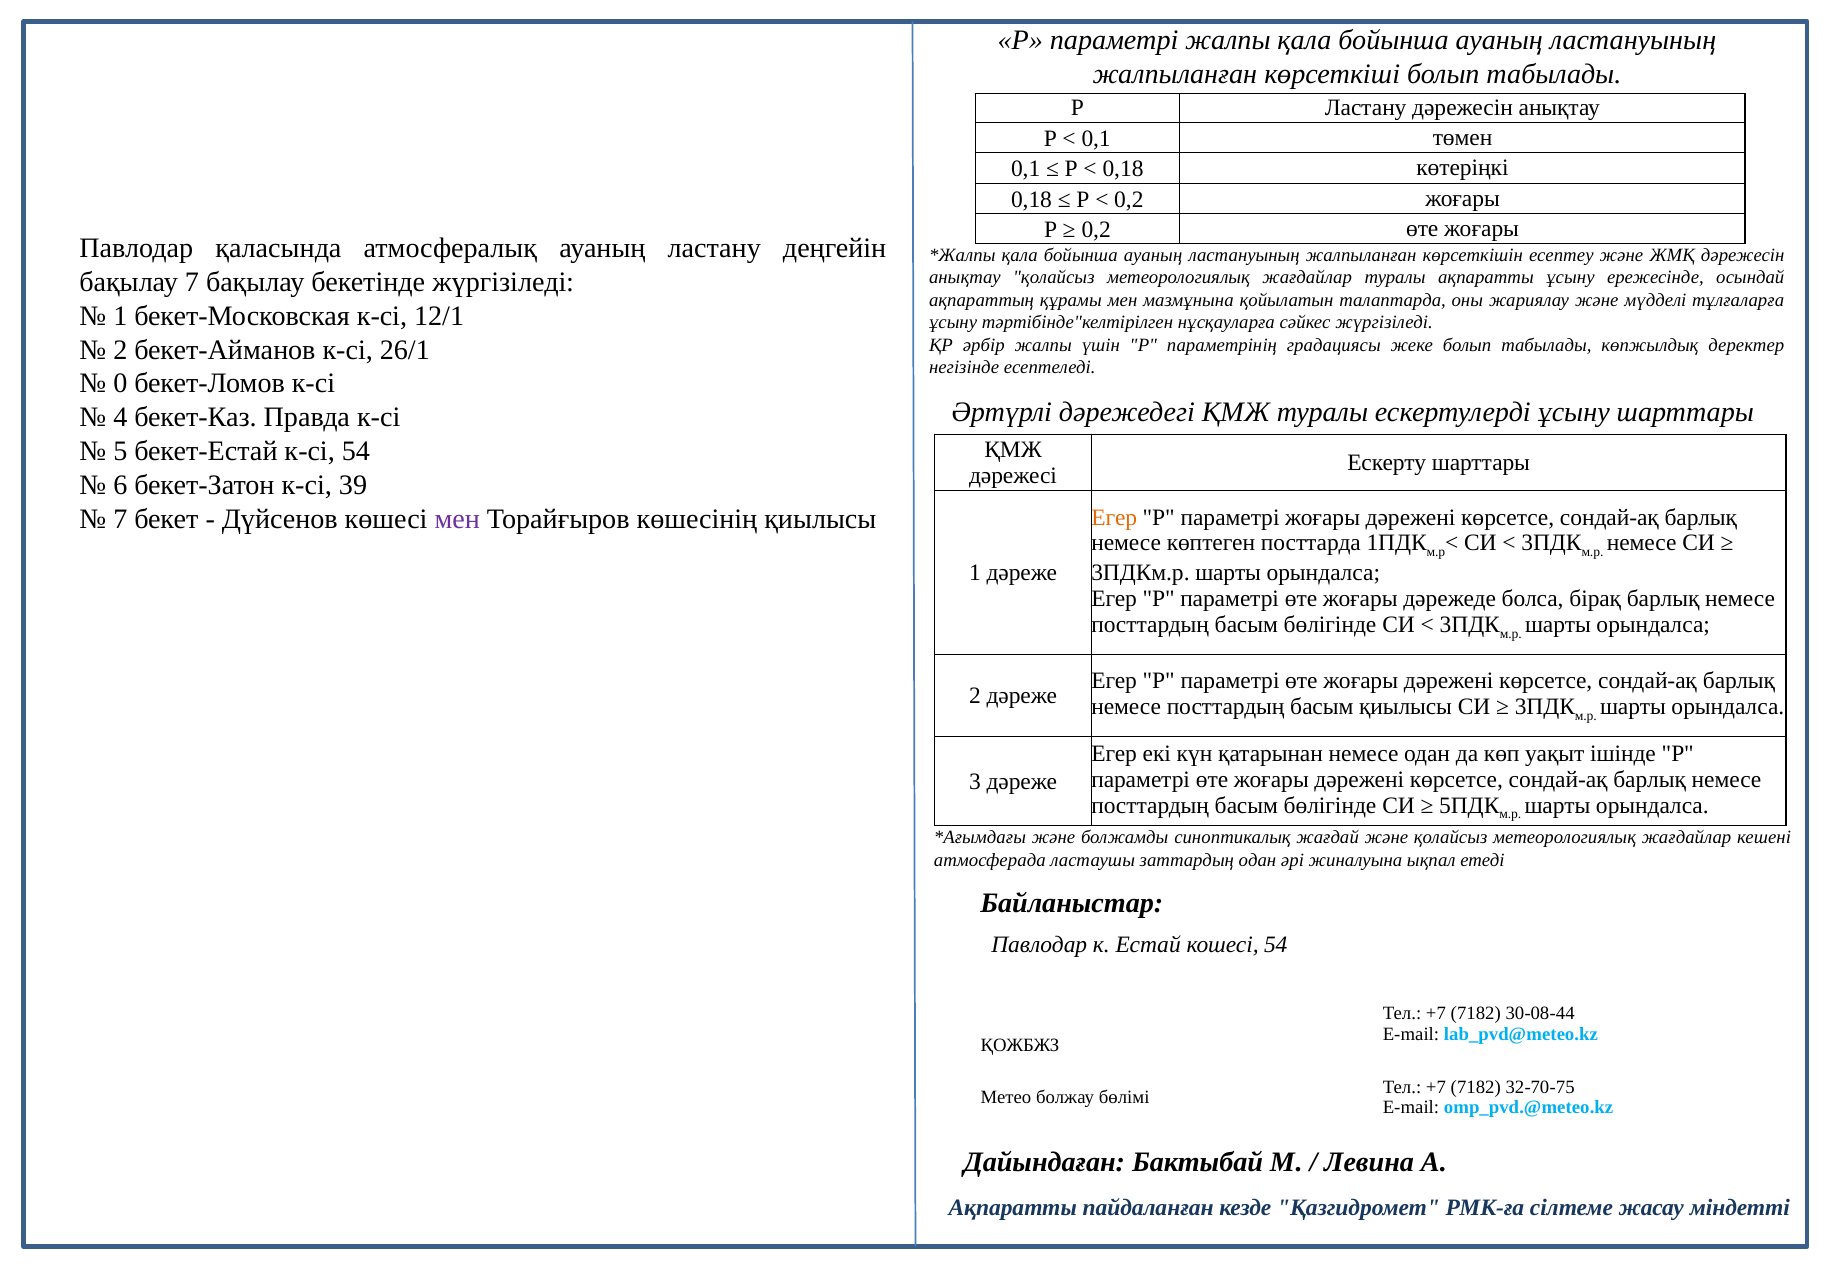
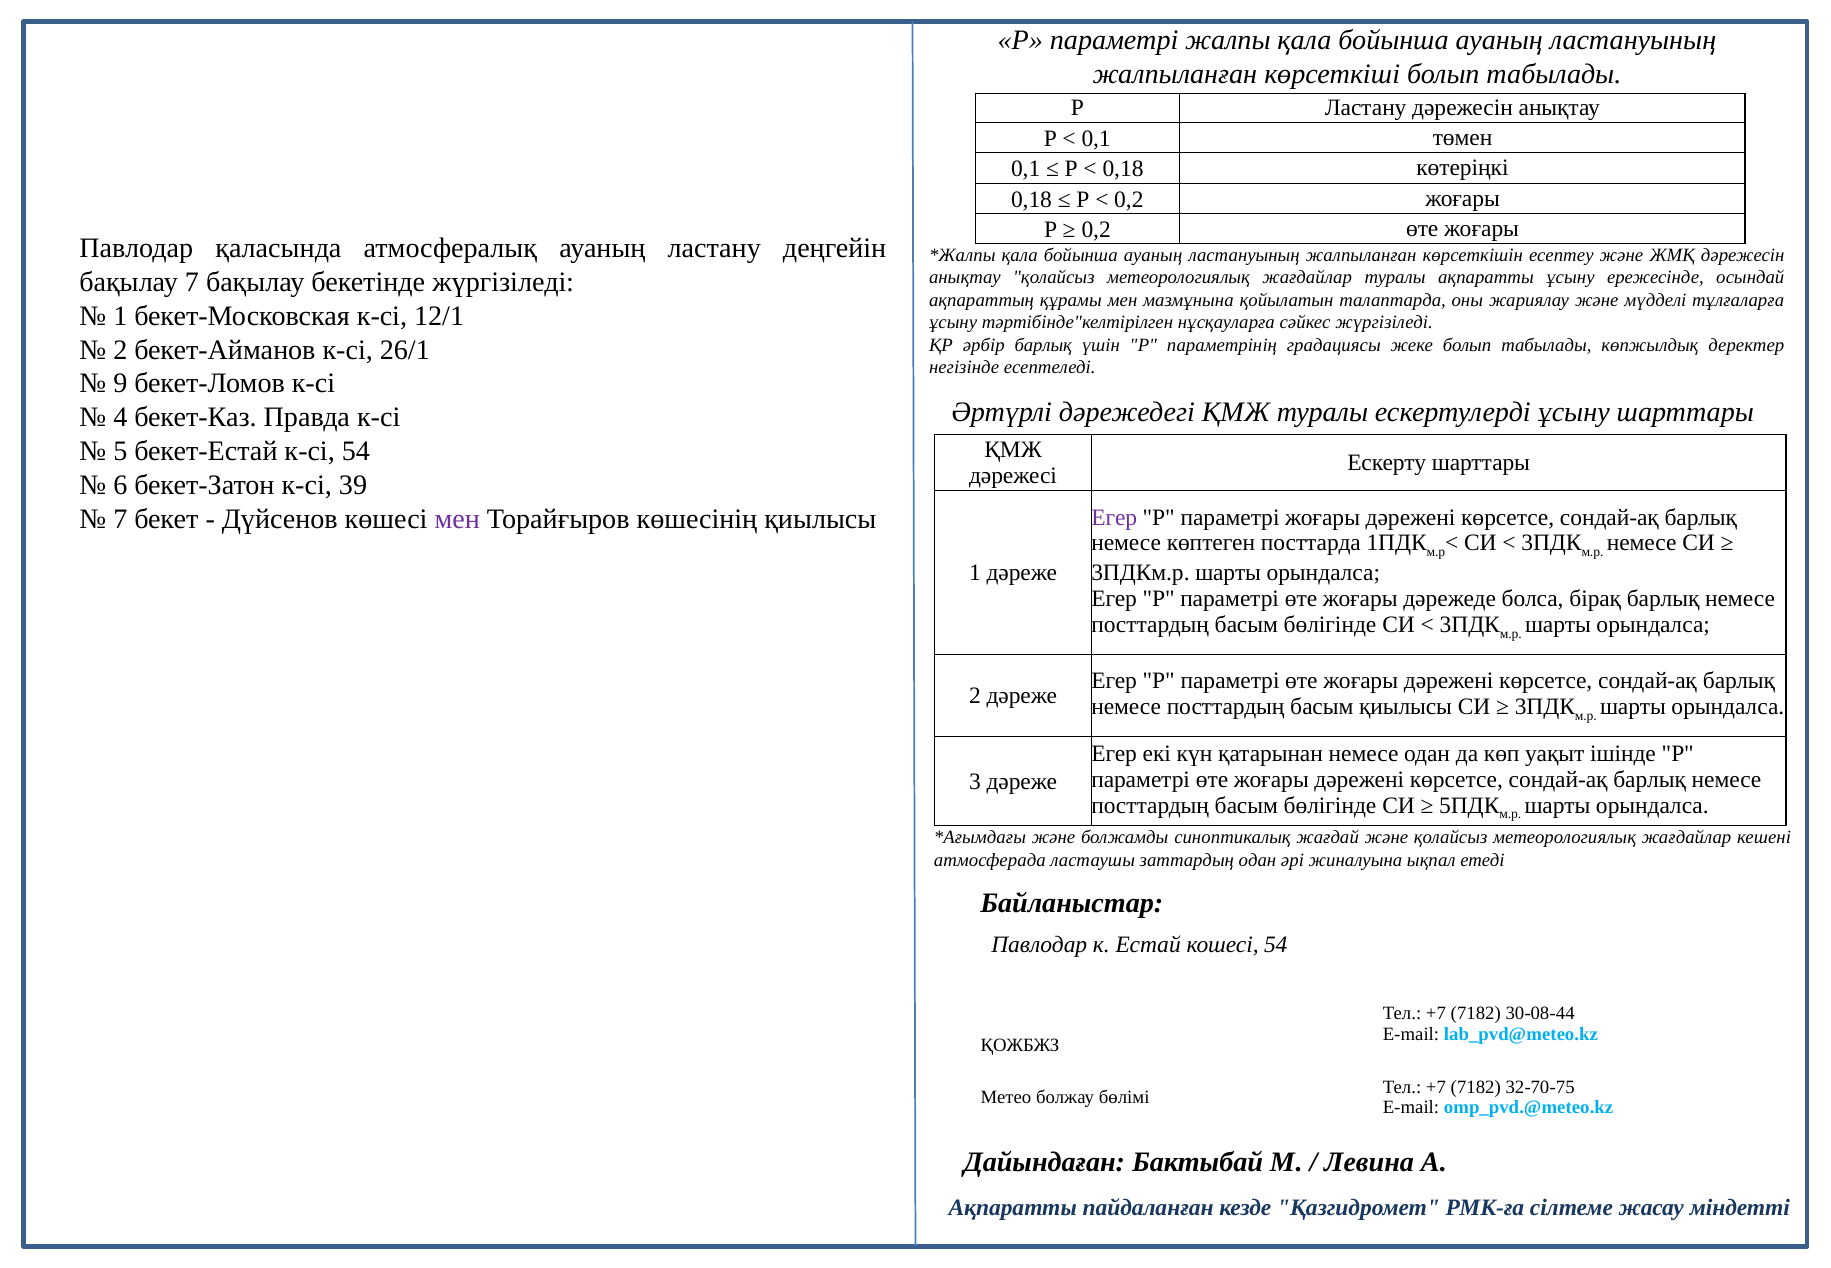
әрбір жалпы: жалпы -> барлық (1043, 345)
0: 0 -> 9 (120, 384)
Егер colour: orange -> purple (1114, 517)
